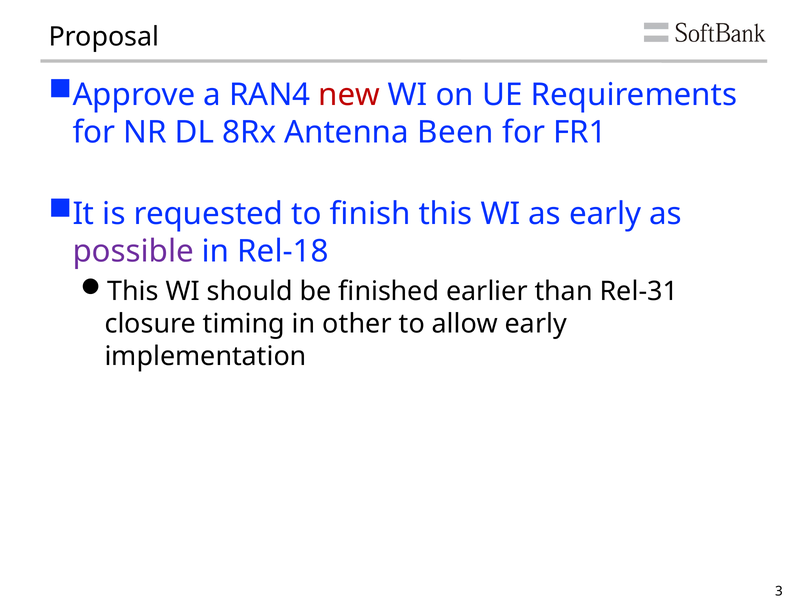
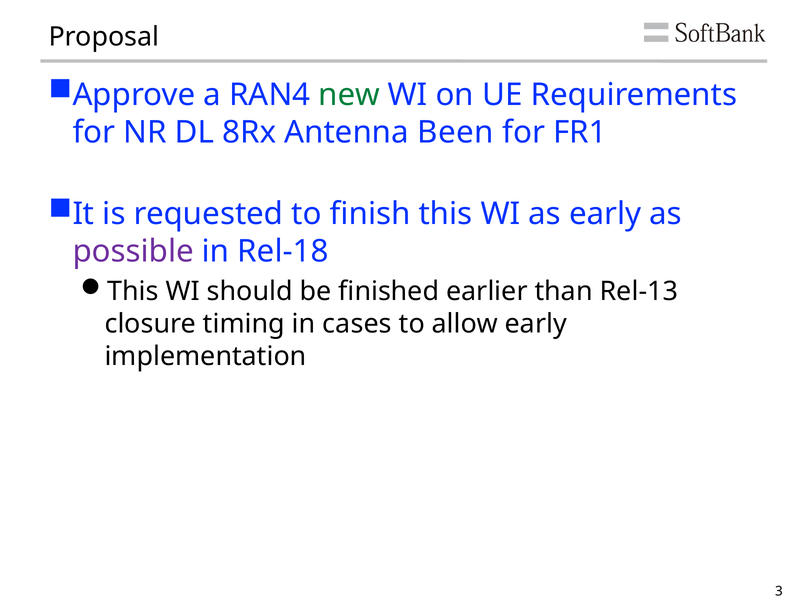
new colour: red -> green (349, 95)
Rel-31: Rel-31 -> Rel-13 (639, 292)
other: other -> cases (357, 324)
